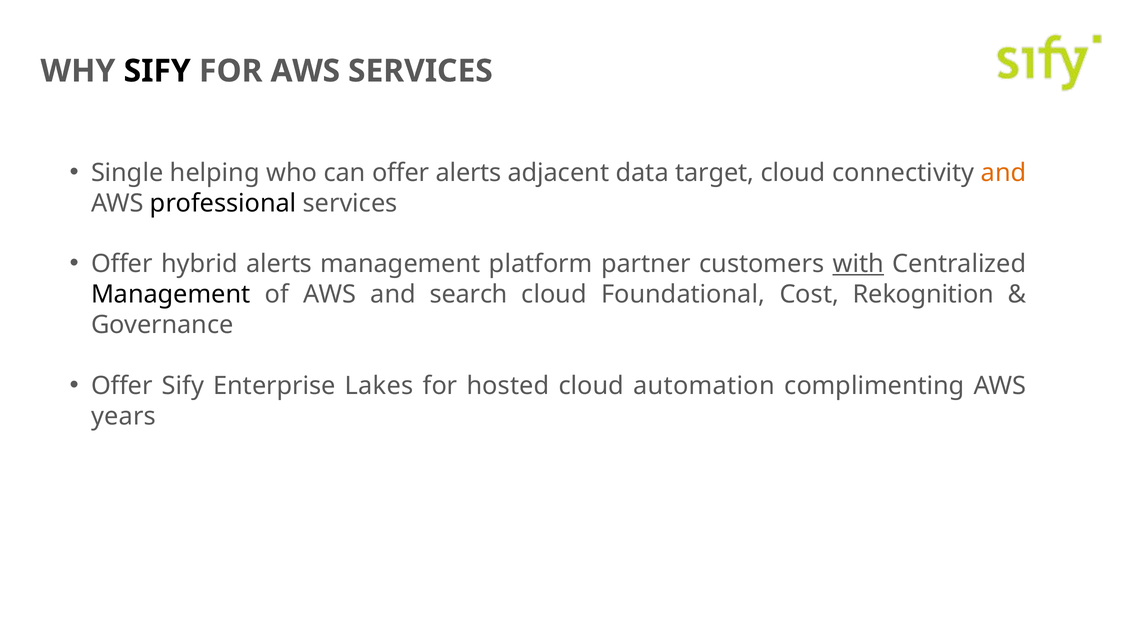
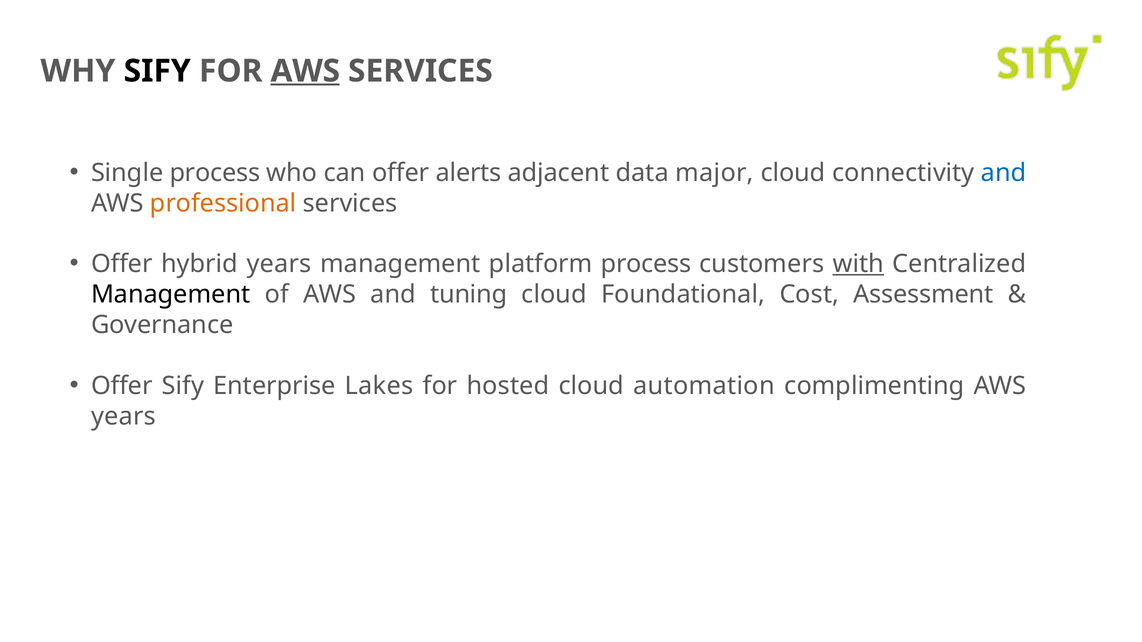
AWS underline: none -> present (305, 71)
Single helping: helping -> process (215, 173)
target: target -> major (715, 173)
and colour: orange -> blue (1004, 173)
professional colour: black -> orange (223, 203)
hybrid alerts: alerts -> years (279, 264)
platform partner: partner -> process (646, 264)
search: search -> tuning (469, 295)
Rekognition: Rekognition -> Assessment (923, 295)
